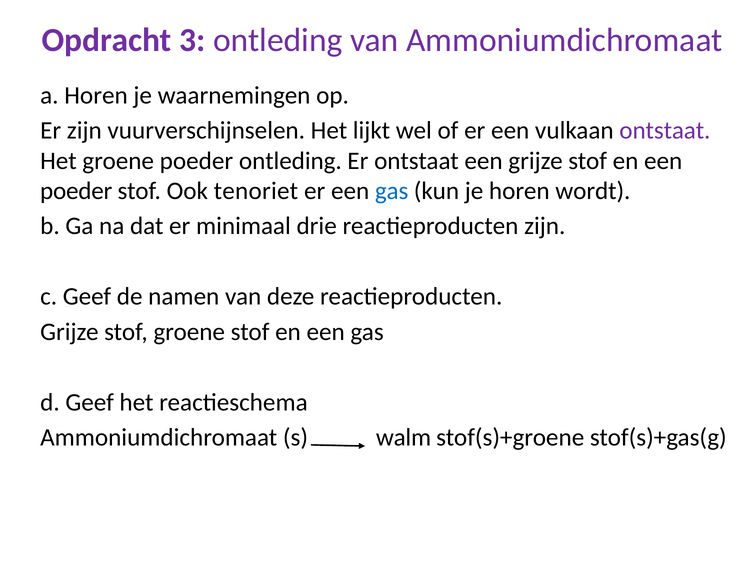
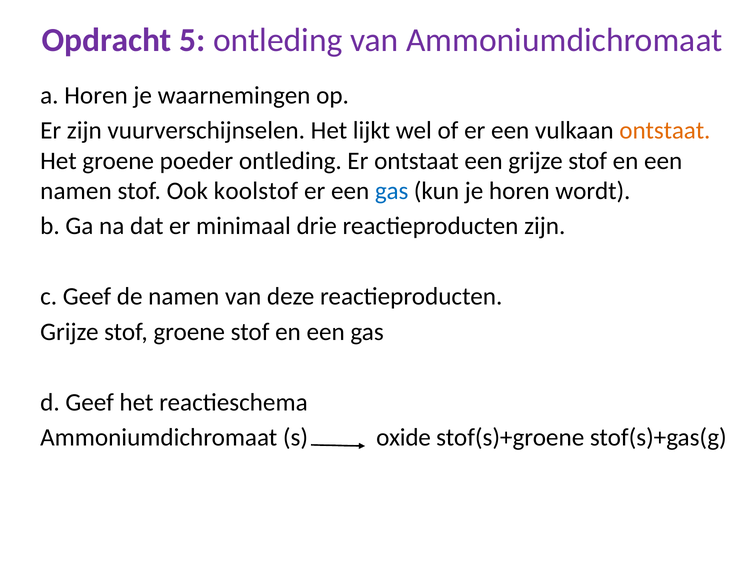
3: 3 -> 5 (192, 40)
ontstaat colour: purple -> orange (665, 131)
poeder: poeder -> namen (76, 191)
tenoriet: tenoriet -> koolstof (256, 191)
walm: walm -> oxide (404, 438)
